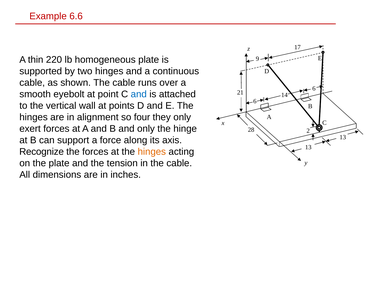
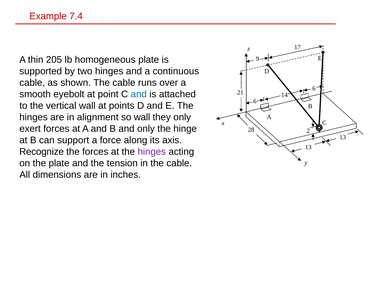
6.6: 6.6 -> 7.4 (76, 16)
220: 220 -> 205 (54, 60)
so four: four -> wall (142, 117)
hinges colour: orange -> purple (152, 152)
